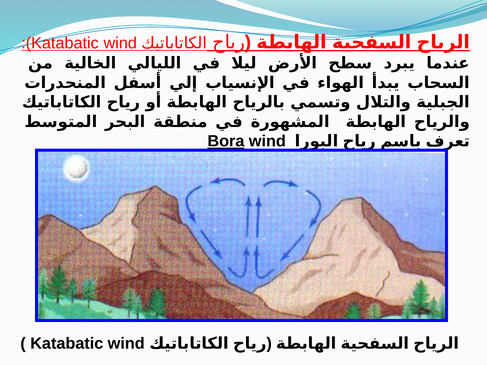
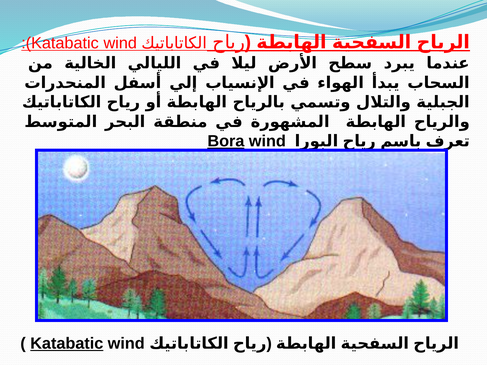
Katabatic underline: none -> present (67, 344)
